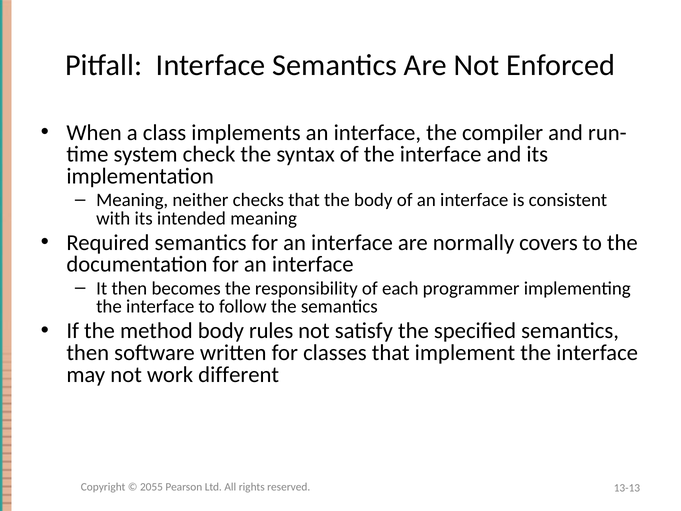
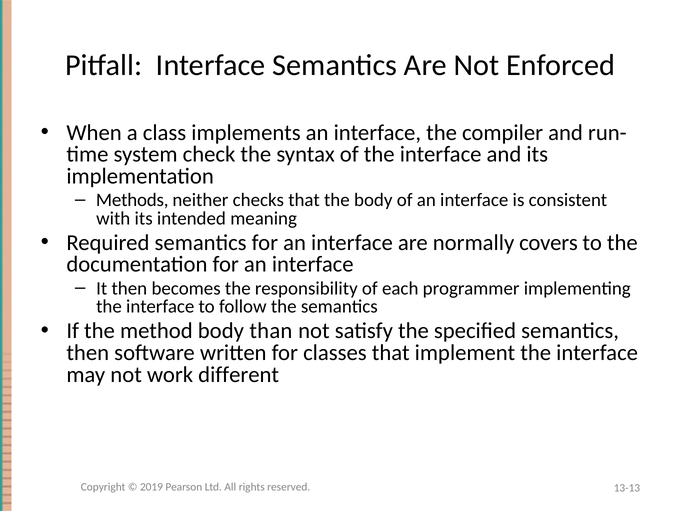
Meaning: Meaning -> Methods (132, 200)
rules: rules -> than (271, 331)
2055: 2055 -> 2019 (151, 487)
